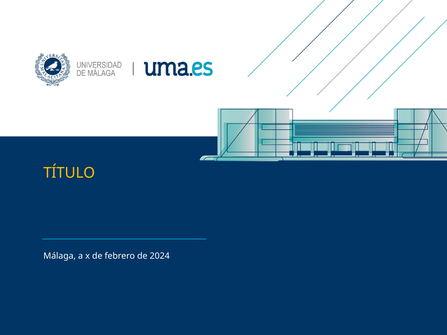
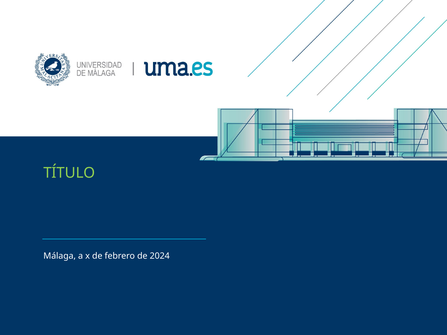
TÍTULO colour: yellow -> light green (69, 173)
